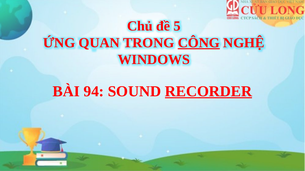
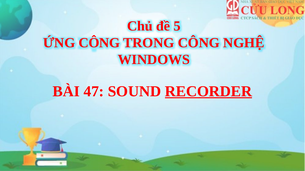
ỨNG QUAN: QUAN -> CÔNG (99, 43)
CÔNG underline: present -> none (199, 43)
94: 94 -> 47 (94, 92)
